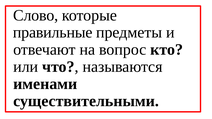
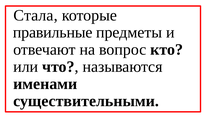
Слово: Слово -> Стала (35, 15)
